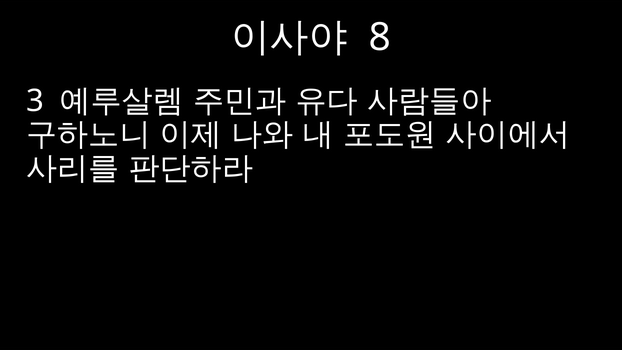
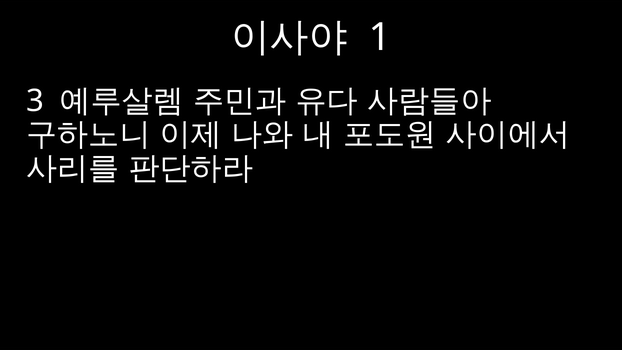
8: 8 -> 1 (380, 37)
